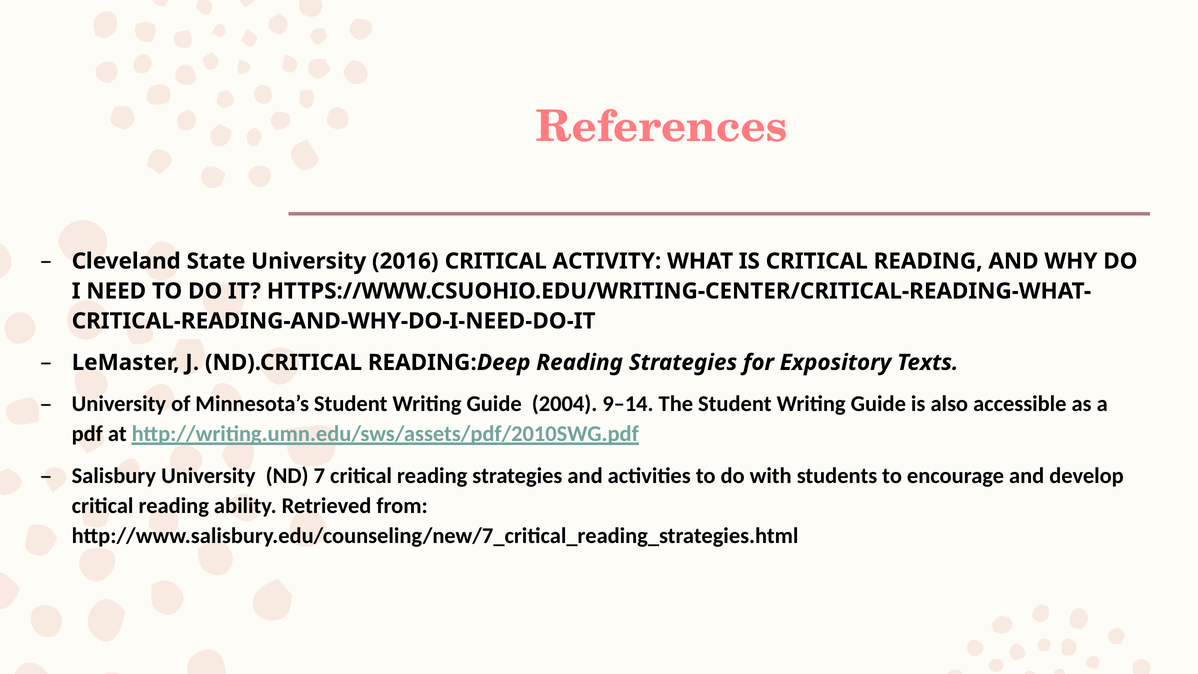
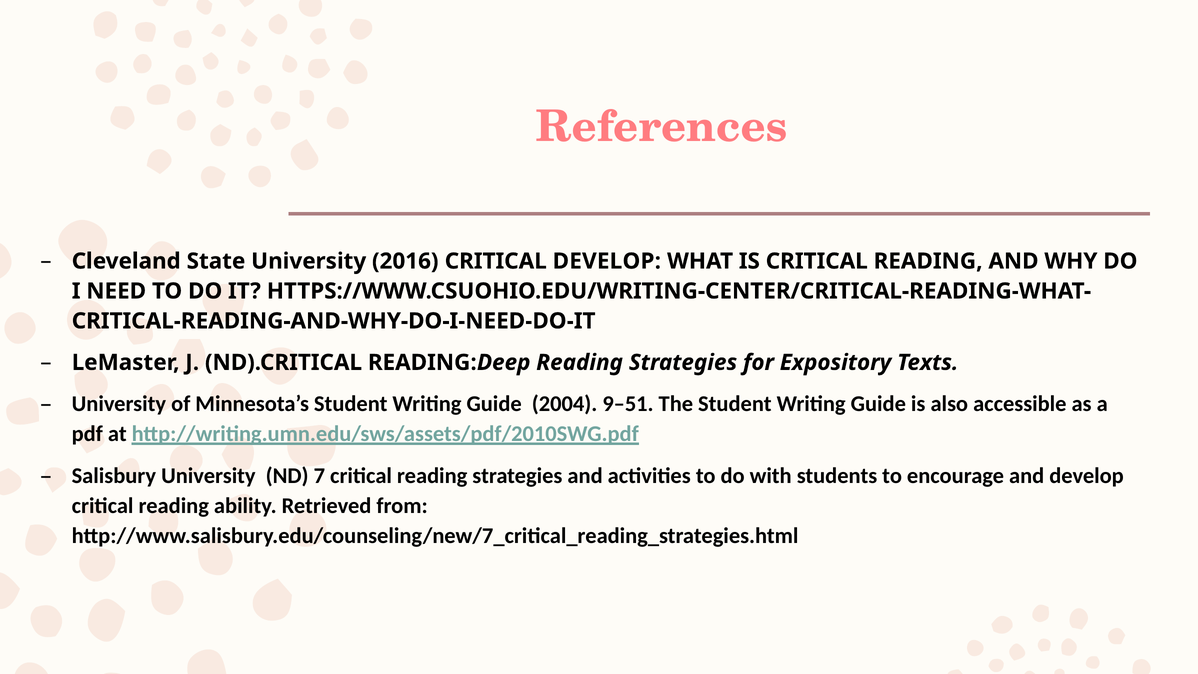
CRITICAL ACTIVITY: ACTIVITY -> DEVELOP (607, 261)
9–14: 9–14 -> 9–51 (628, 404)
